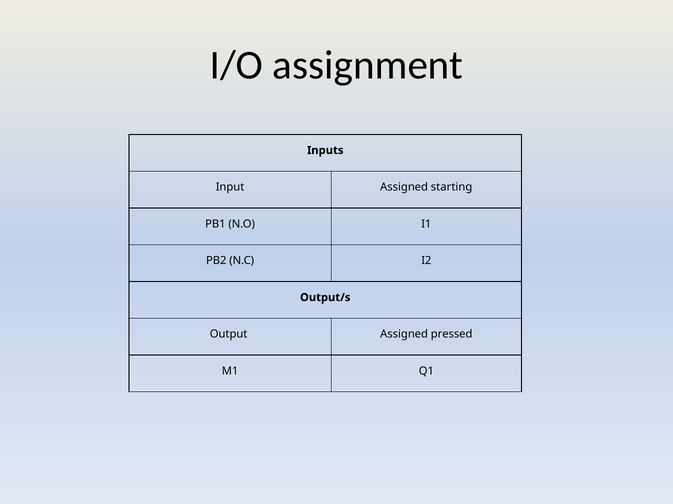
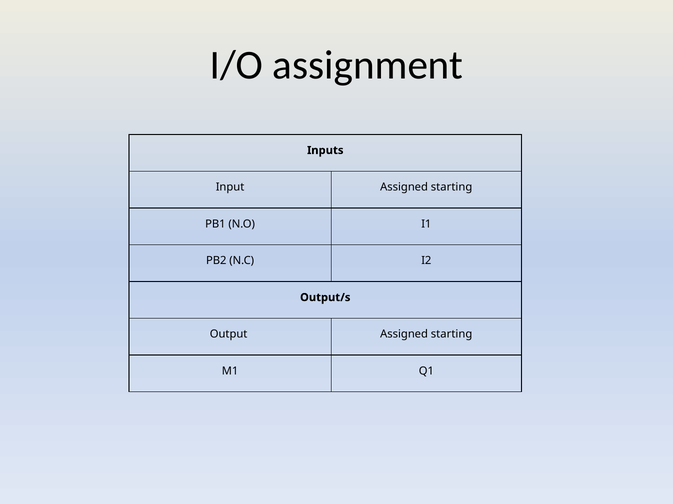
Output Assigned pressed: pressed -> starting (452, 335)
